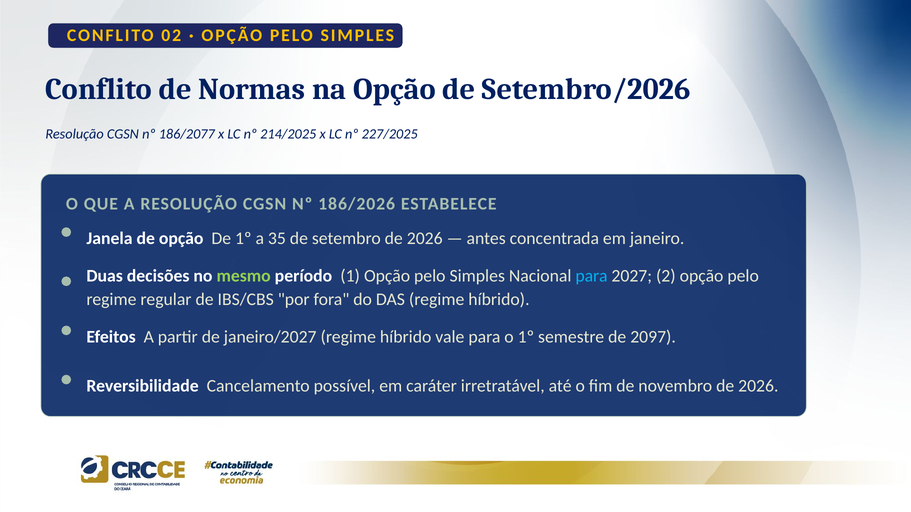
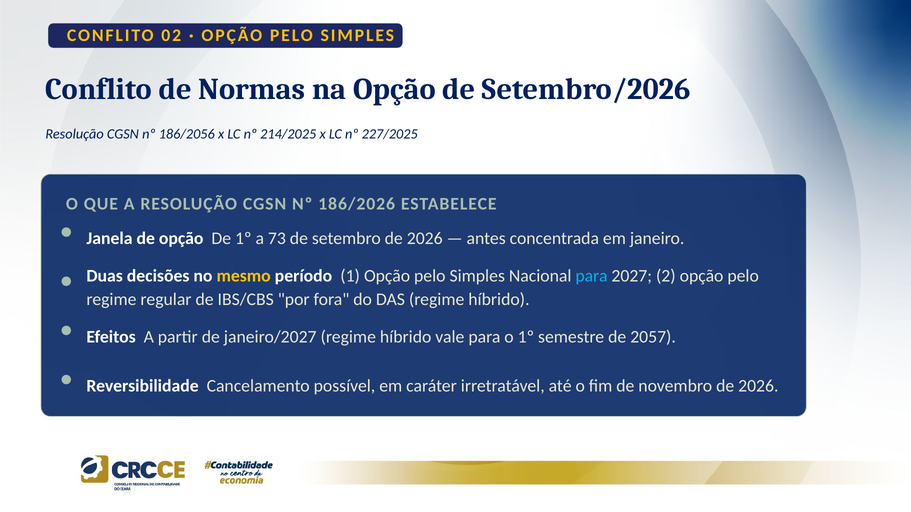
186/2077: 186/2077 -> 186/2056 (187, 134)
35: 35 -> 73 (277, 239)
mesmo colour: light green -> yellow (244, 276)
2097: 2097 -> 2057 (653, 337)
